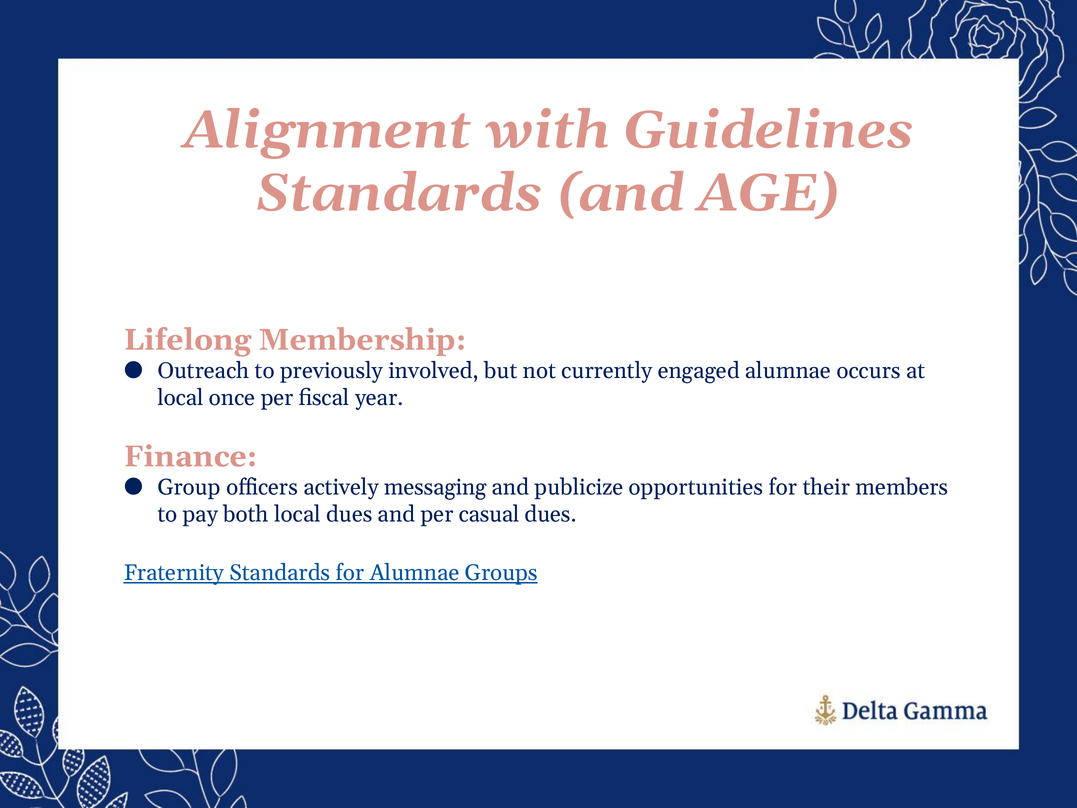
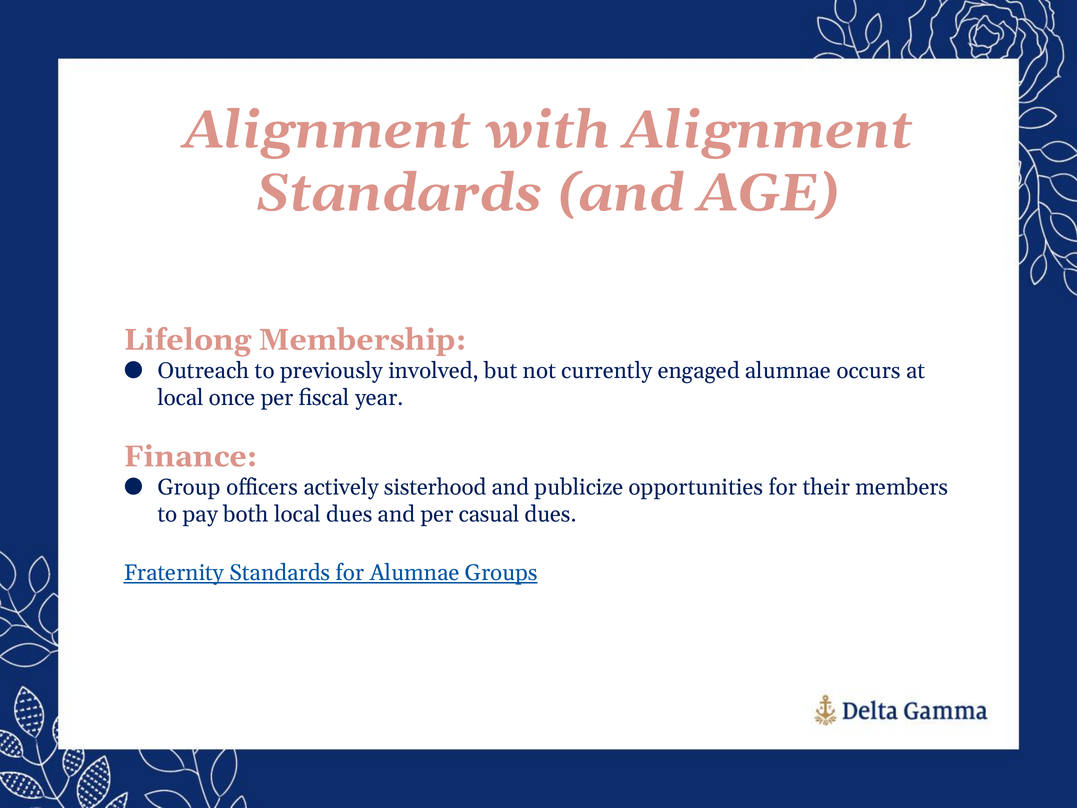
with Guidelines: Guidelines -> Alignment (768, 130)
messaging: messaging -> sisterhood (435, 487)
